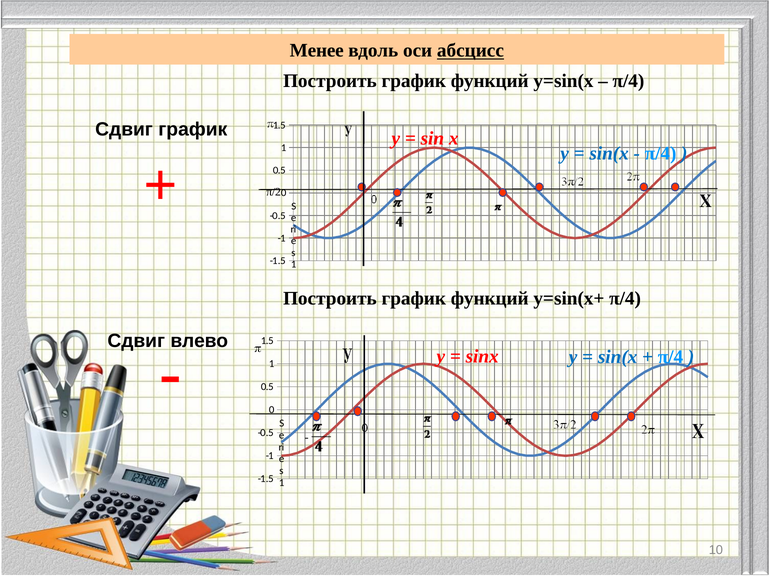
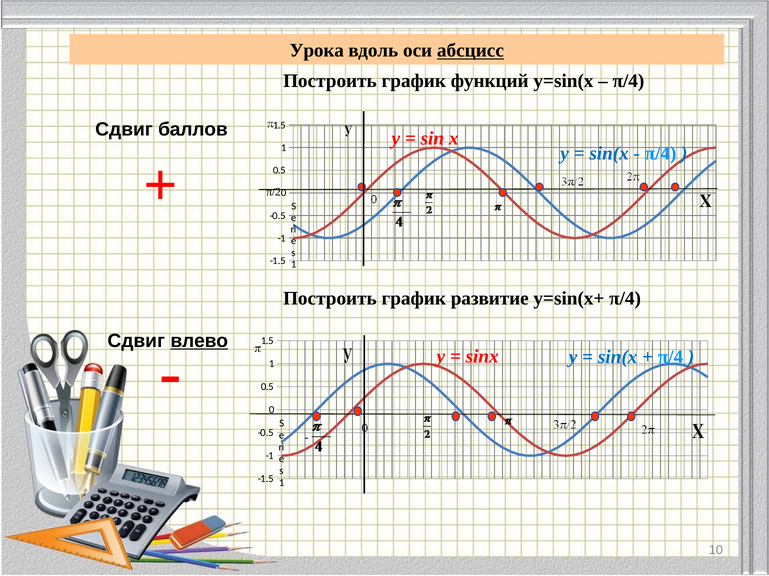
Менее: Менее -> Урока (317, 51)
Сдвиг график: график -> баллов (193, 129)
функций: функций -> развитие (490, 299)
влево underline: none -> present (199, 341)
